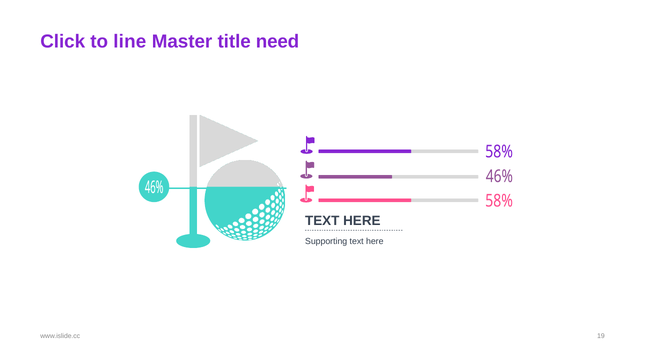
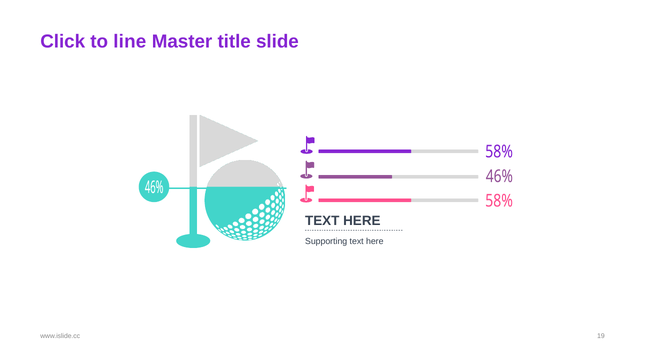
need: need -> slide (277, 42)
